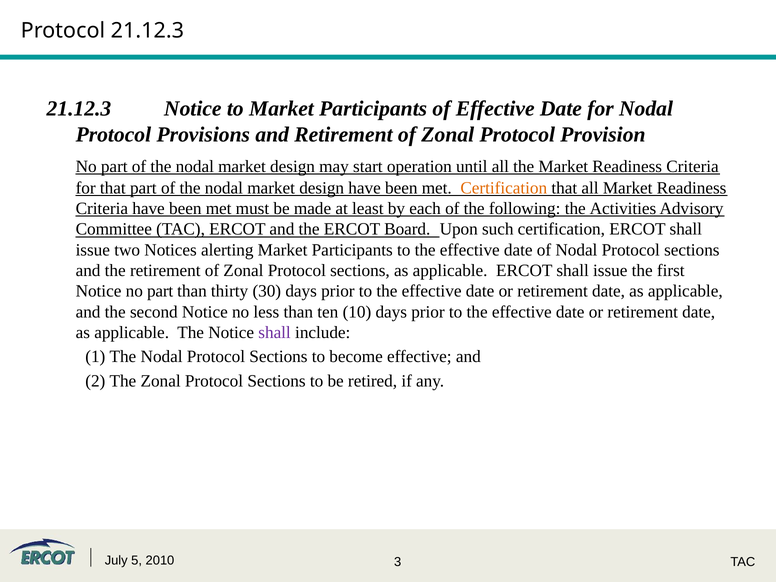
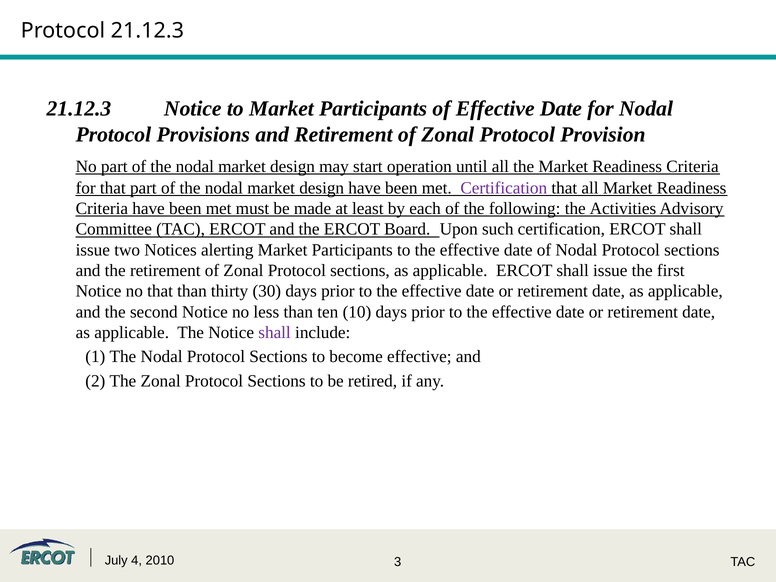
Certification colour: orange -> purple (504, 188)
Notice no part: part -> that (160, 291)
5: 5 -> 4 (137, 561)
